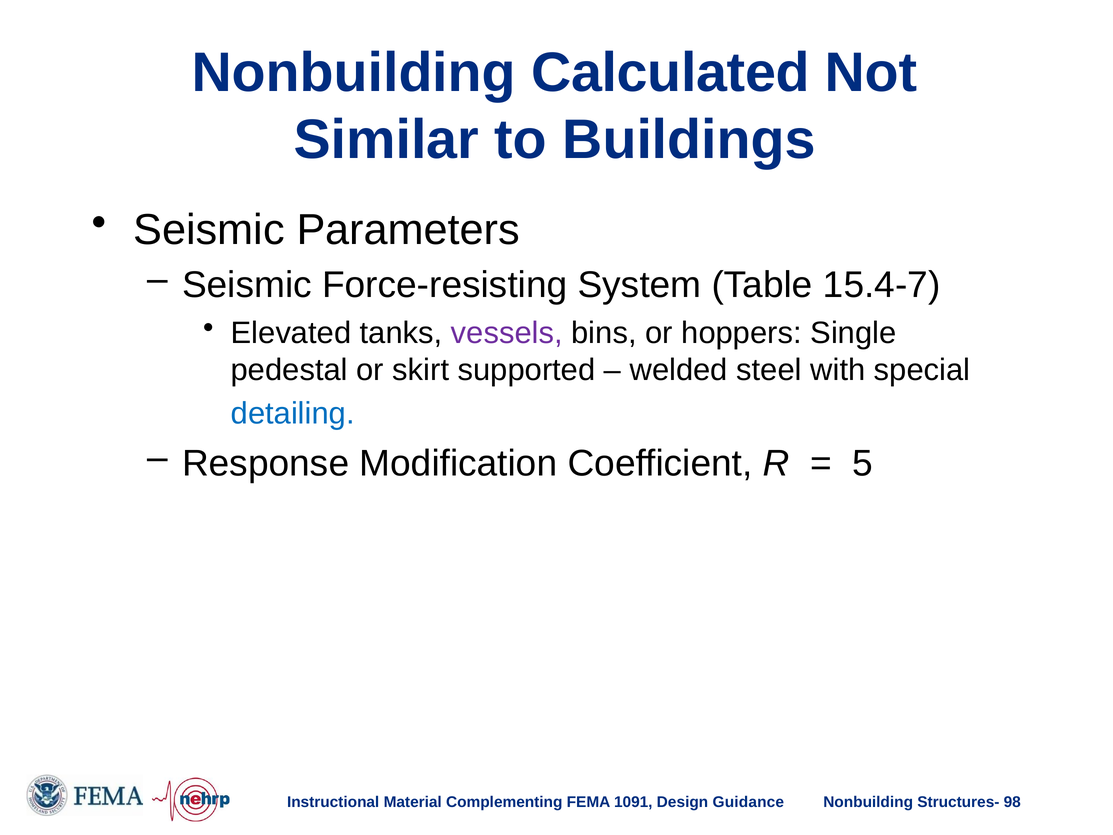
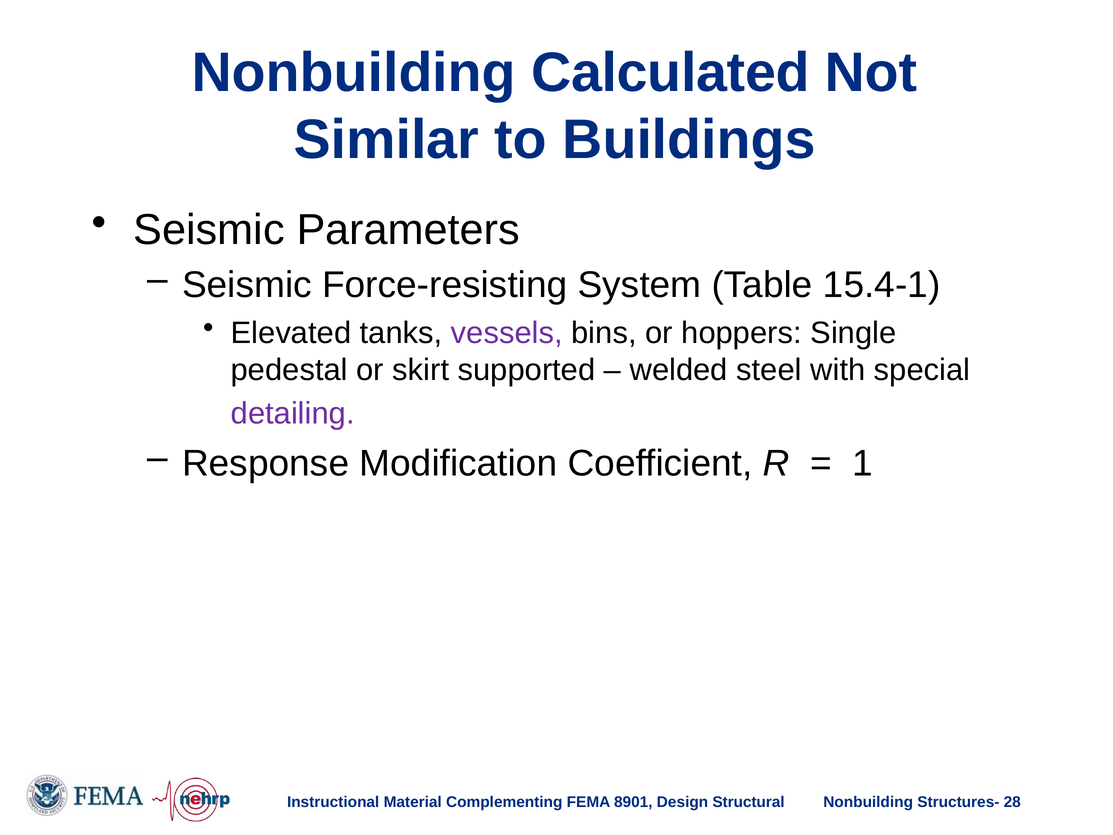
15.4-7: 15.4-7 -> 15.4-1 (882, 285)
detailing colour: blue -> purple (293, 413)
5: 5 -> 1 (863, 463)
1091: 1091 -> 8901 (633, 802)
Guidance: Guidance -> Structural (748, 802)
98: 98 -> 28 (1012, 802)
